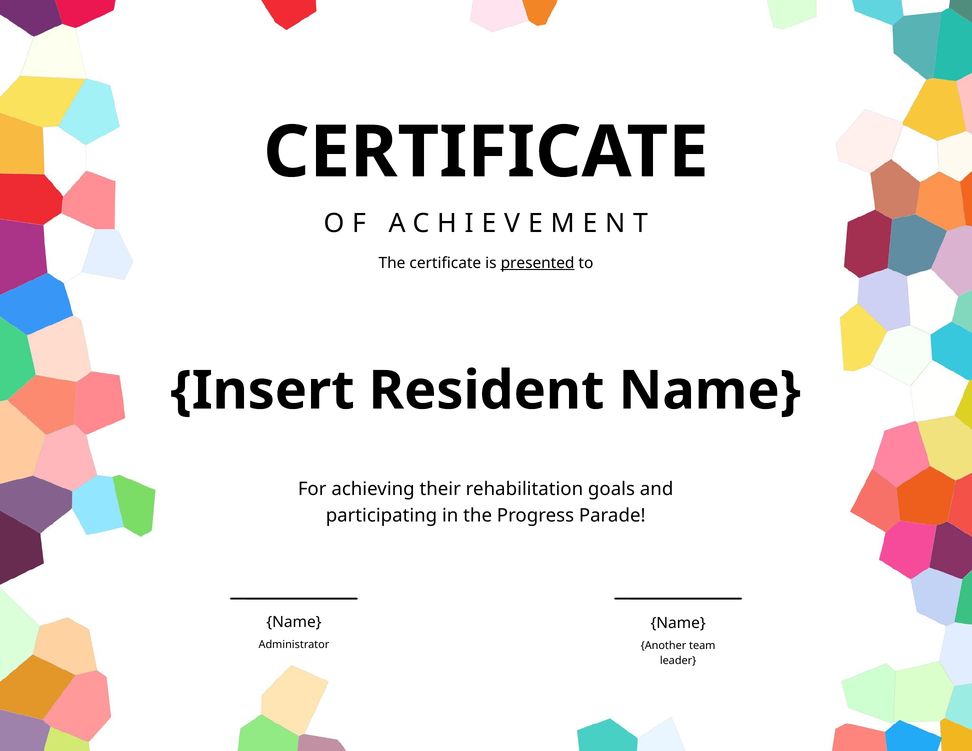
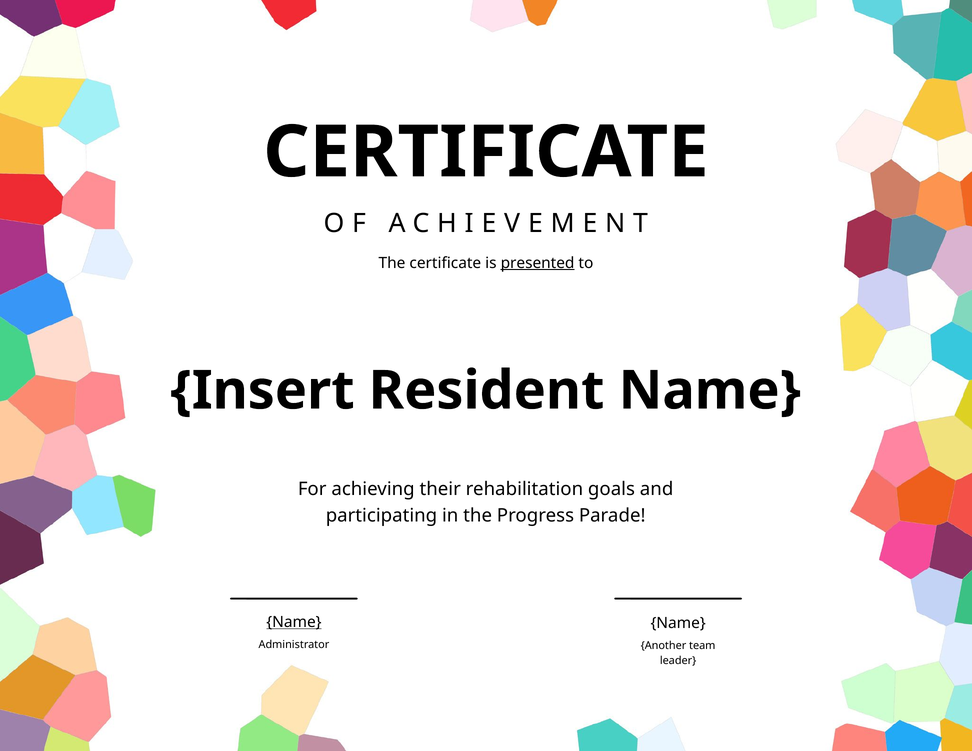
Name underline: none -> present (294, 622)
